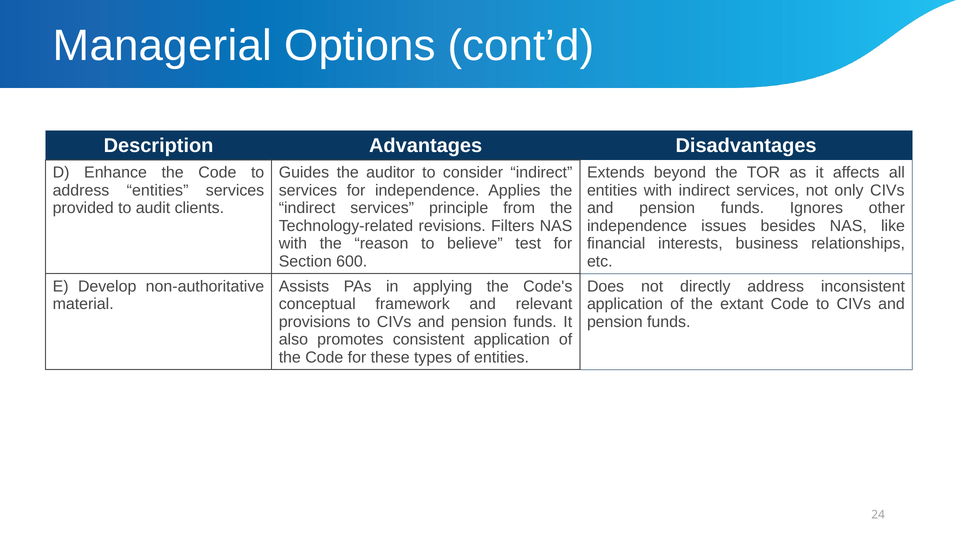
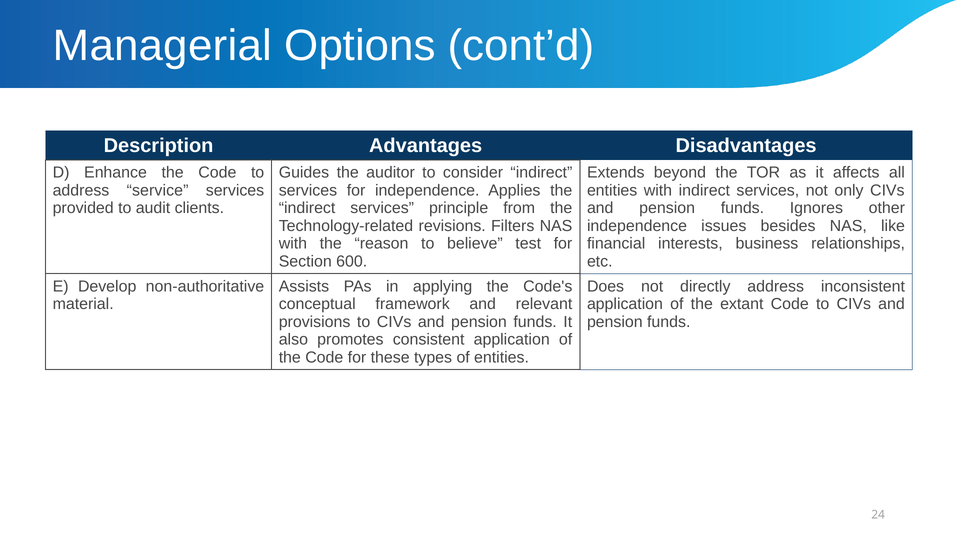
address entities: entities -> service (158, 190)
